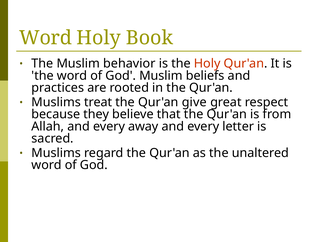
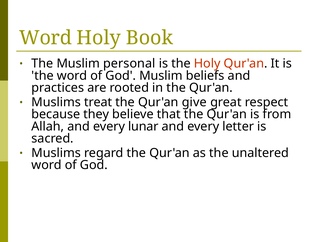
behavior: behavior -> personal (129, 64)
away: away -> lunar (143, 127)
